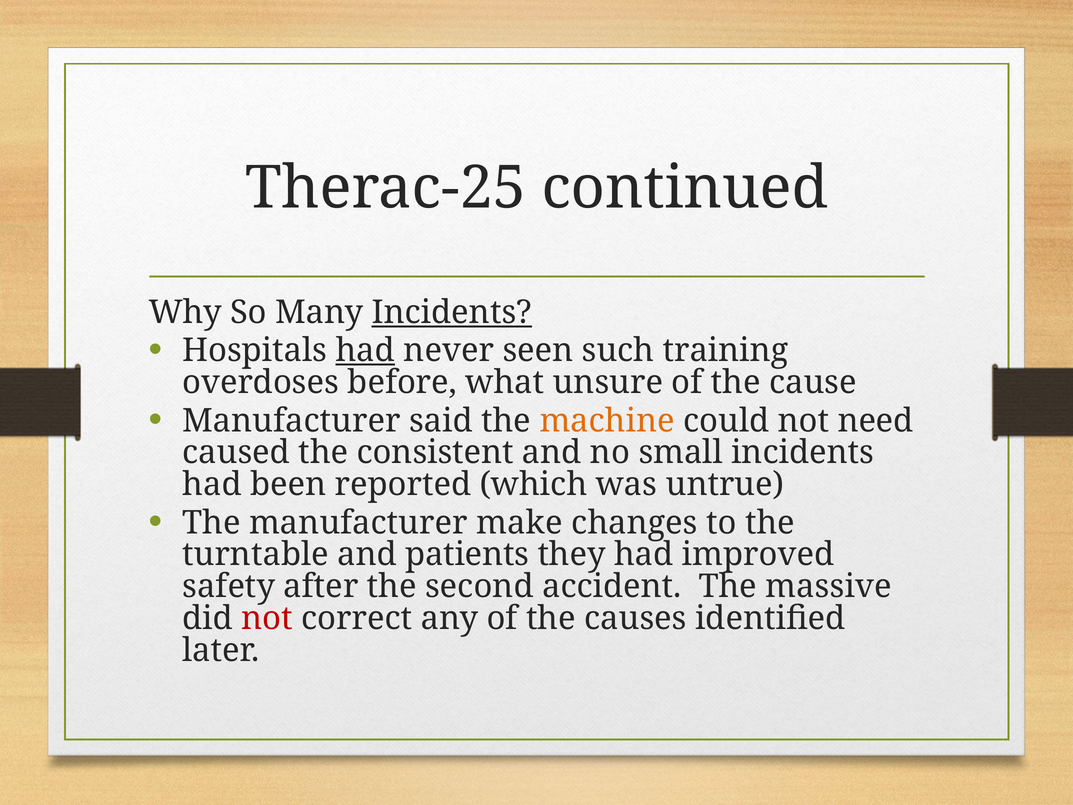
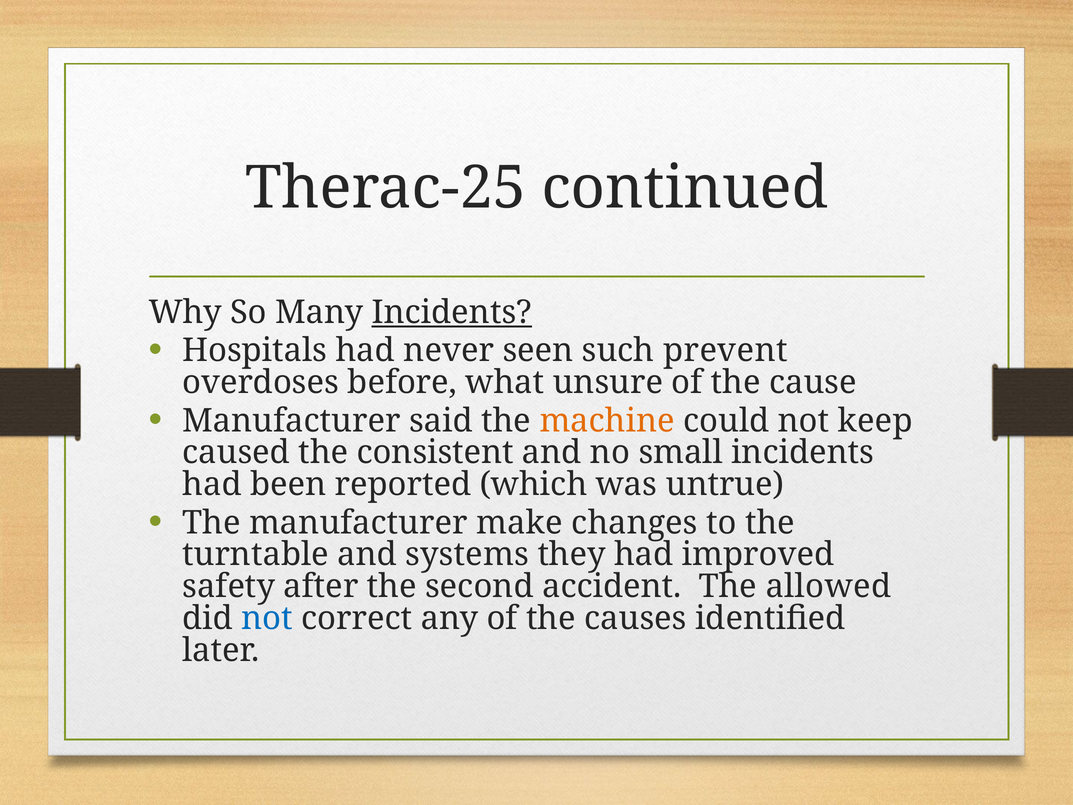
had underline: present -> none (365, 350)
training: training -> prevent (725, 350)
need: need -> keep (875, 421)
patients: patients -> systems (467, 554)
massive: massive -> allowed (828, 586)
not colour: red -> blue (267, 618)
